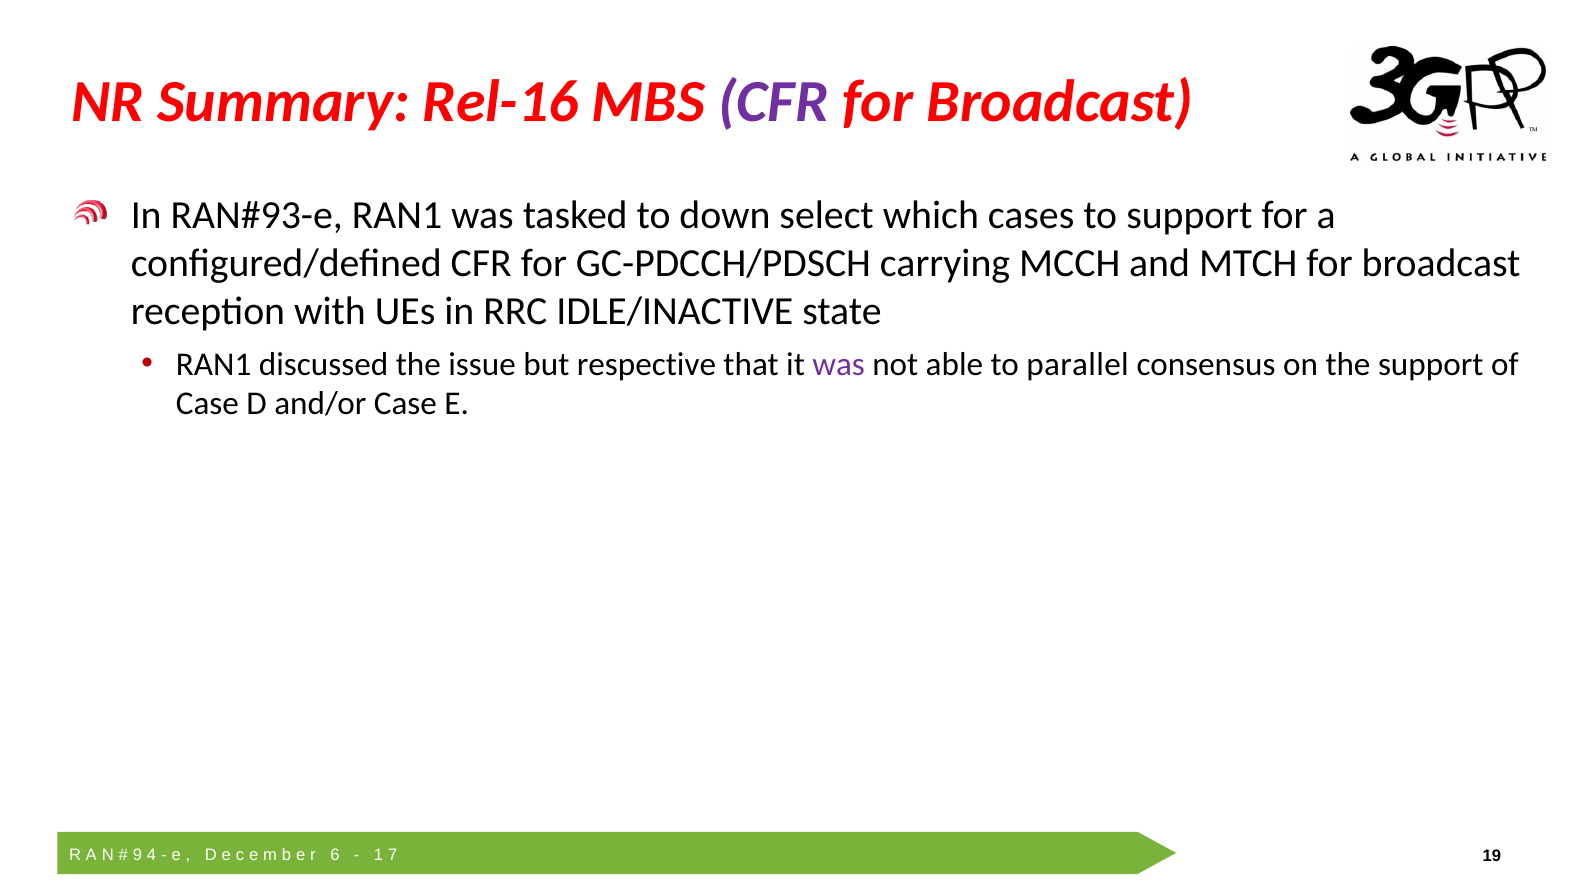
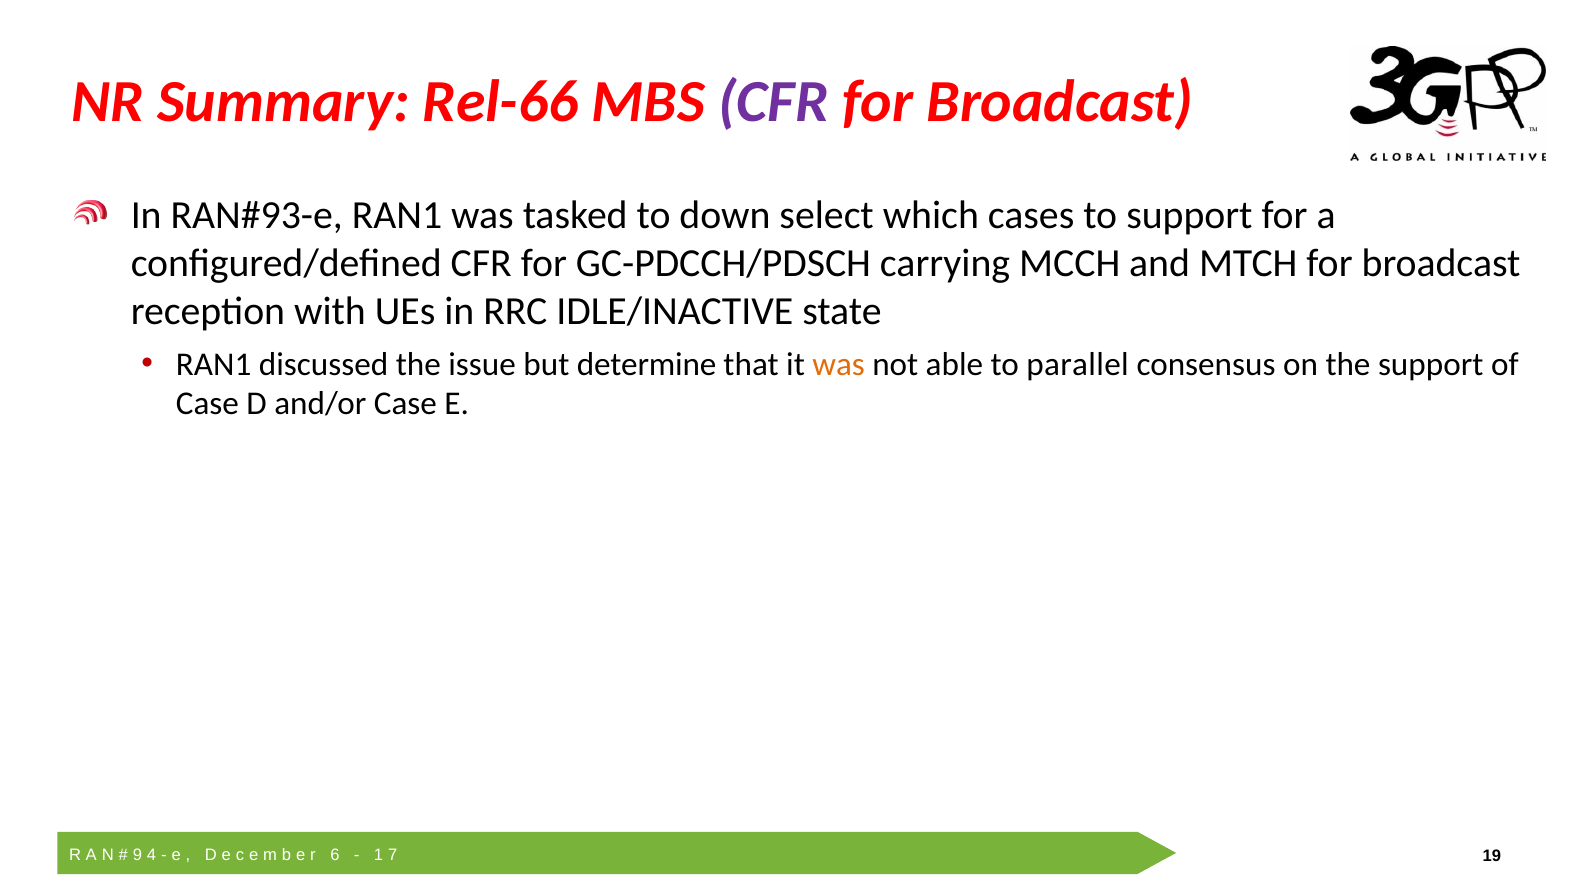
Rel-16: Rel-16 -> Rel-66 (501, 101)
respective: respective -> determine (647, 364)
was colour: purple -> orange (839, 364)
